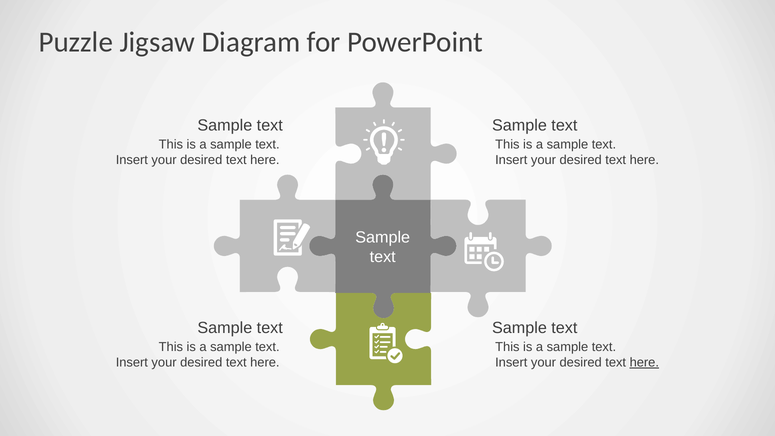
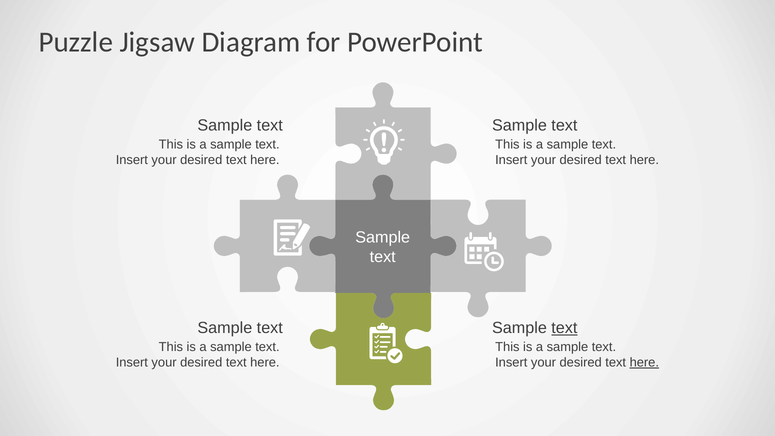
text underline: none -> present (564, 328)
